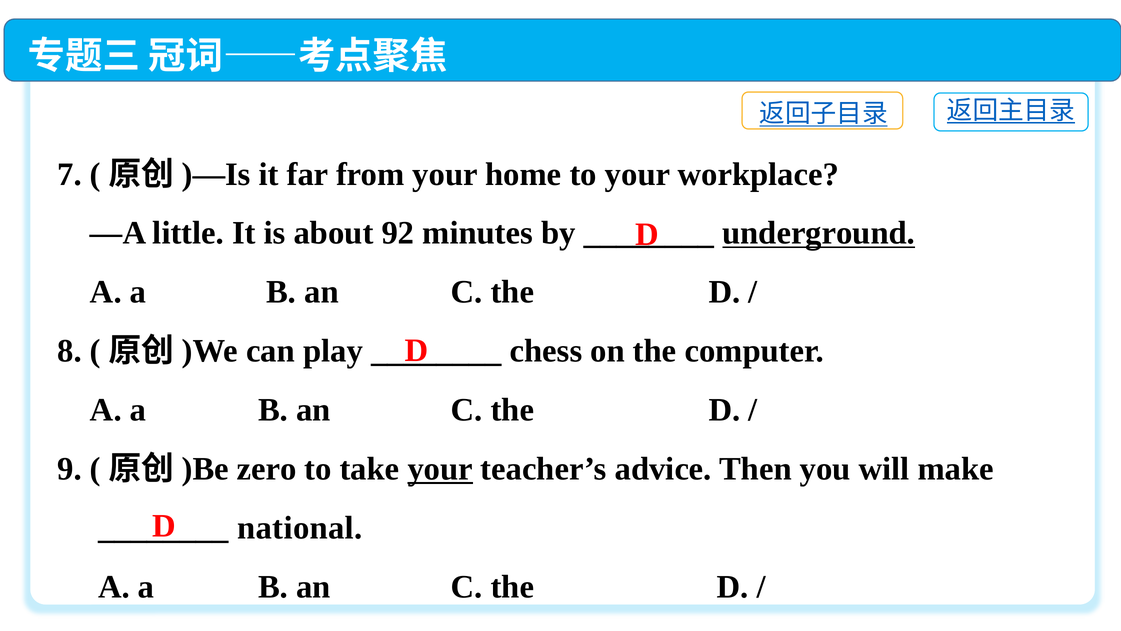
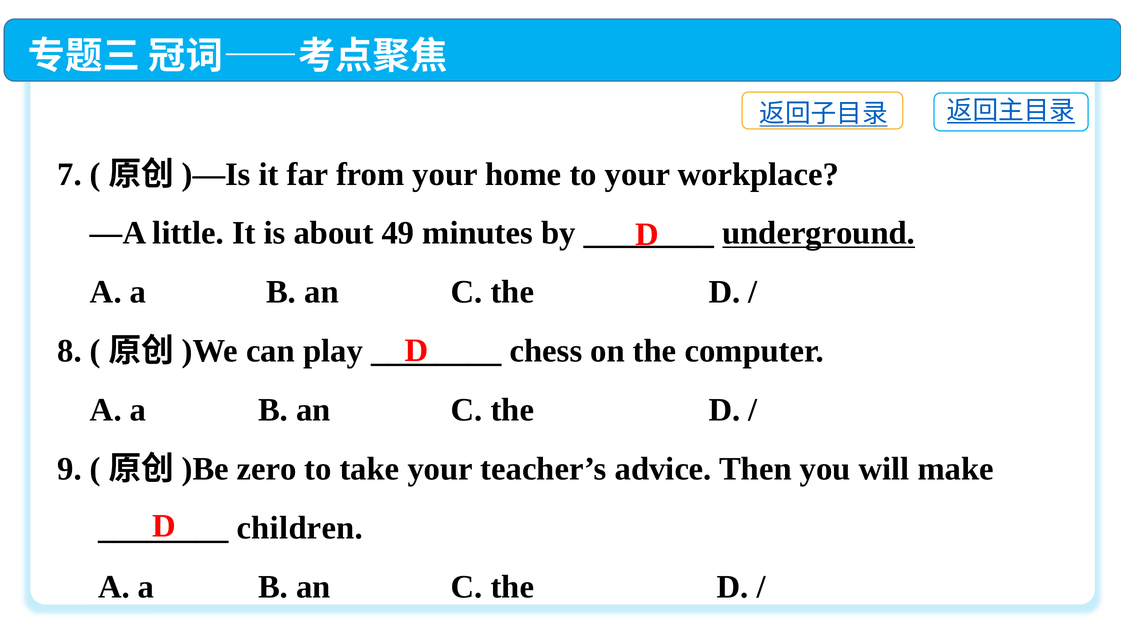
92: 92 -> 49 (398, 233)
your underline: present -> none (440, 469)
national: national -> children (300, 527)
